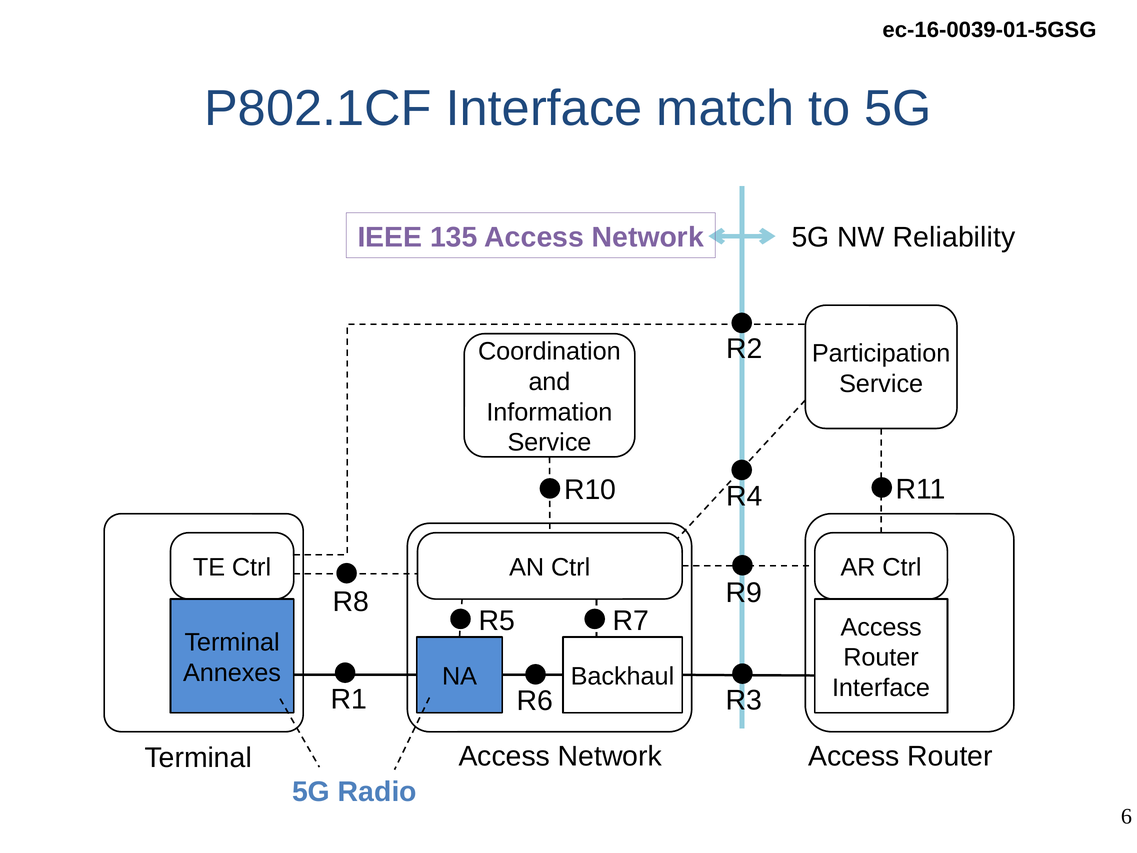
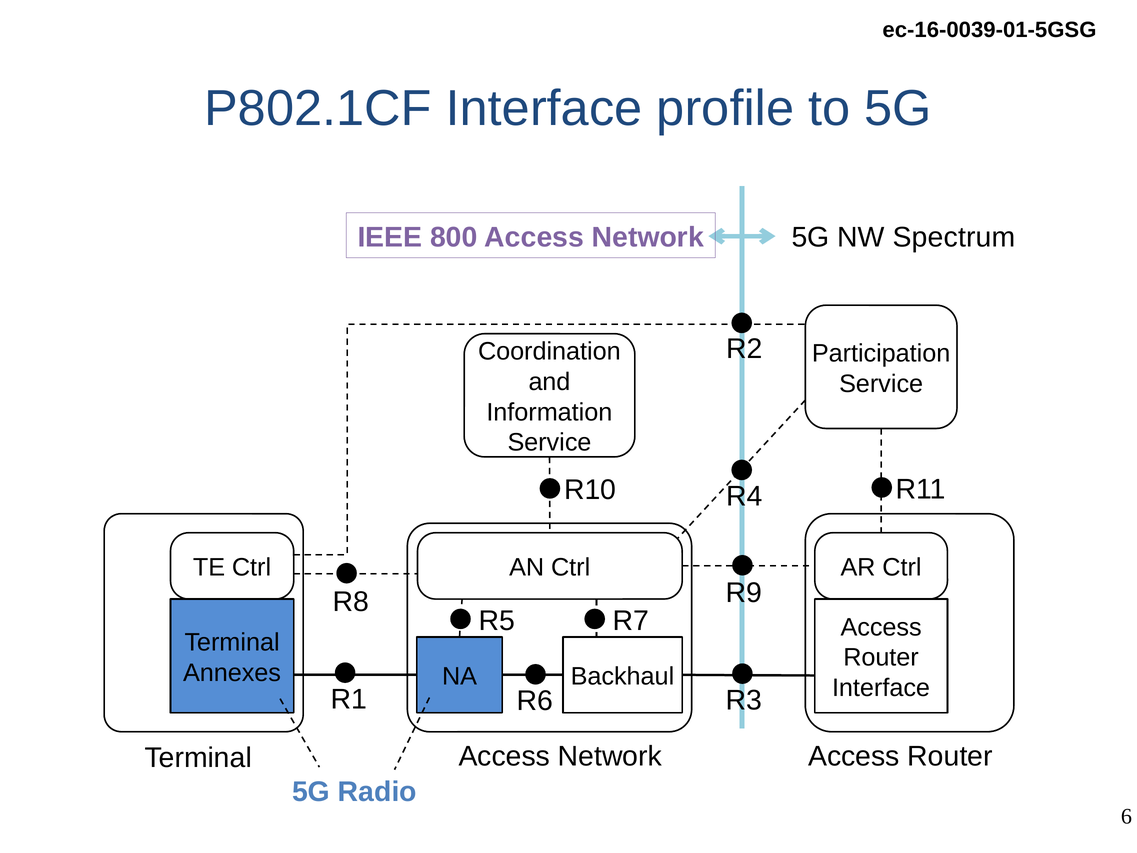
match: match -> profile (725, 109)
135: 135 -> 800 (454, 237)
Reliability: Reliability -> Spectrum (954, 237)
